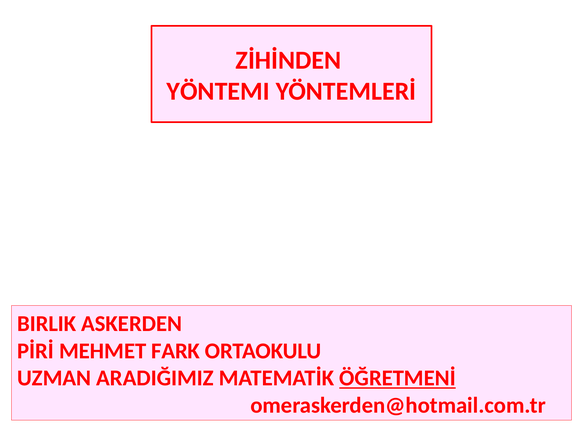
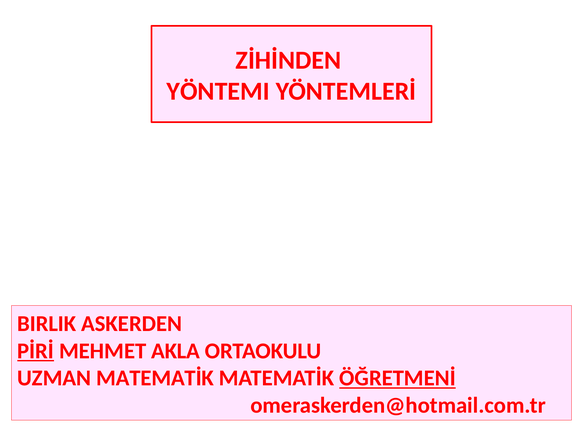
PİRİ underline: none -> present (36, 351)
FARK: FARK -> AKLA (176, 351)
UZMAN ARADIĞIMIZ: ARADIĞIMIZ -> MATEMATİK (155, 378)
